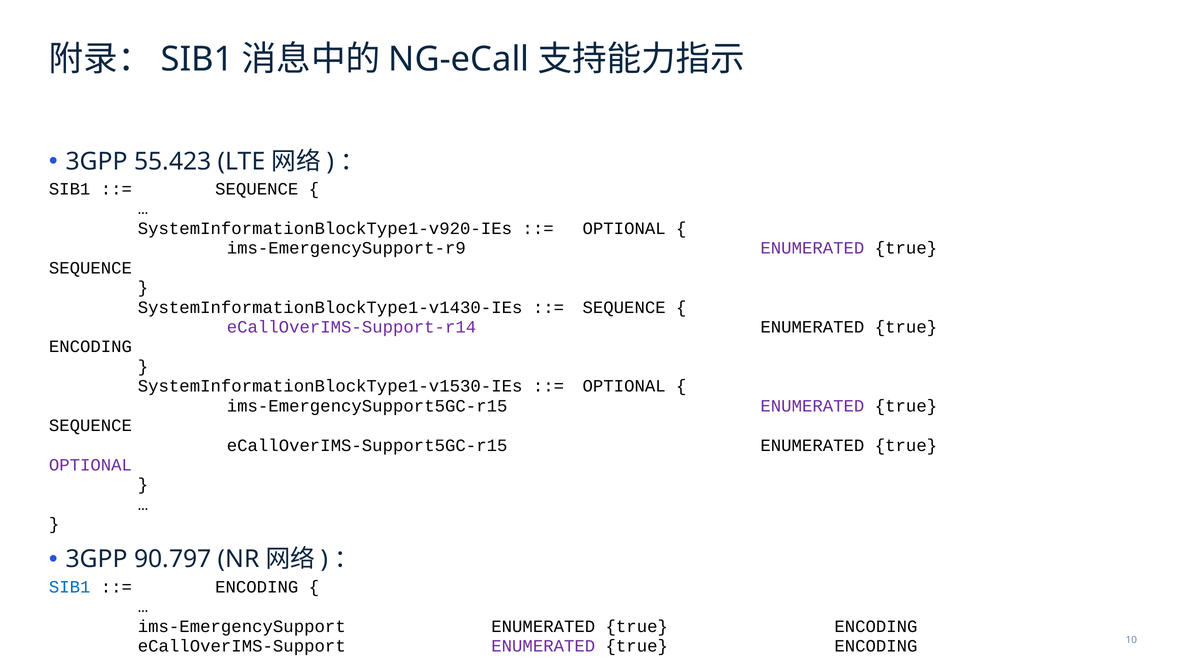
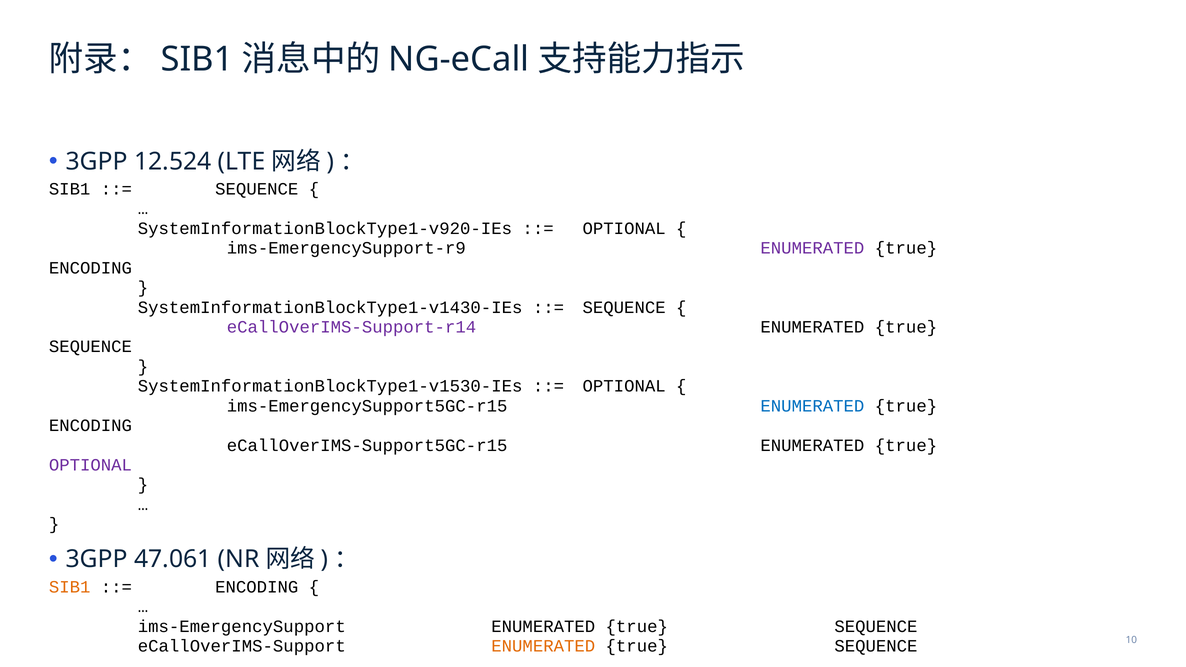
55.423: 55.423 -> 12.524 (173, 161)
SEQUENCE: SEQUENCE -> ENCODING (90, 268)
ENCODING: ENCODING -> SEQUENCE (90, 347)
ENUMERATED colour: purple -> blue (812, 406)
SEQUENCE: SEQUENCE -> ENCODING (90, 426)
90.797: 90.797 -> 47.061 (173, 559)
SIB1 colour: blue -> orange (70, 587)
ims-EmergencySupport ENUMERATED true ENCODING: ENCODING -> SEQUENCE (876, 626)
ENUMERATED colour: purple -> orange (543, 646)
ENCODING: ENCODING -> SEQUENCE (876, 646)
